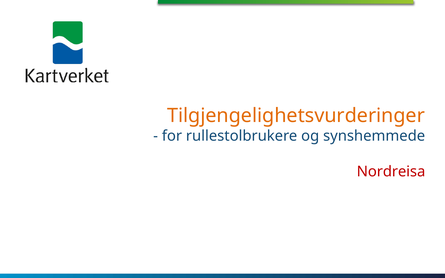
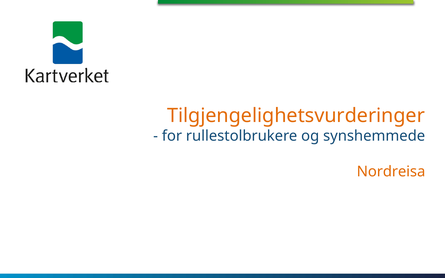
Nordreisa colour: red -> orange (391, 172)
